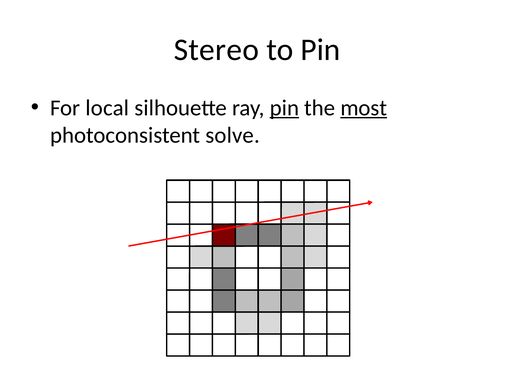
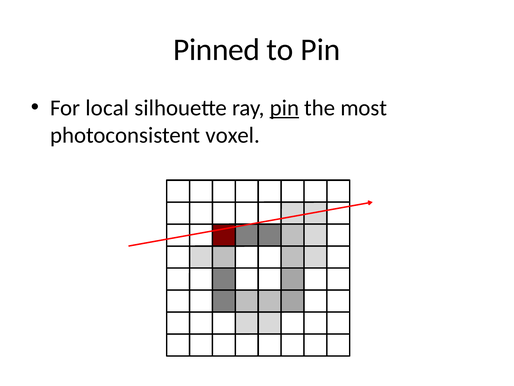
Stereo: Stereo -> Pinned (217, 50)
most underline: present -> none (364, 108)
solve: solve -> voxel (233, 135)
